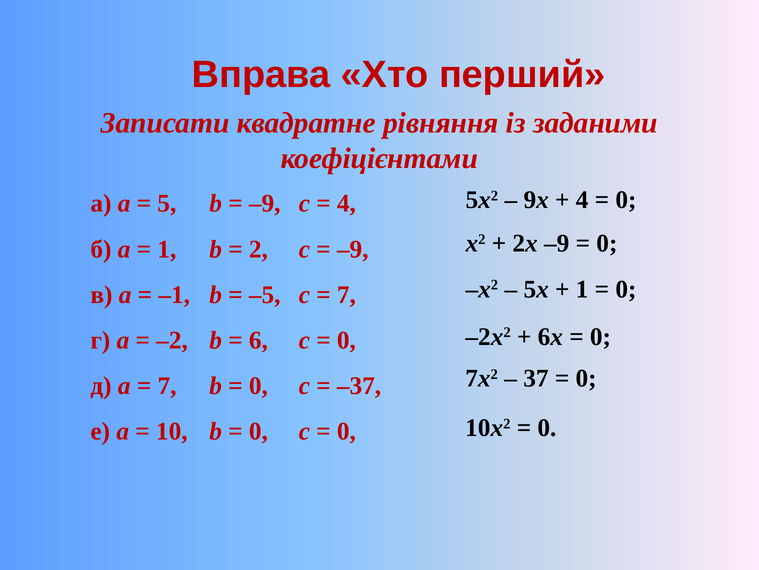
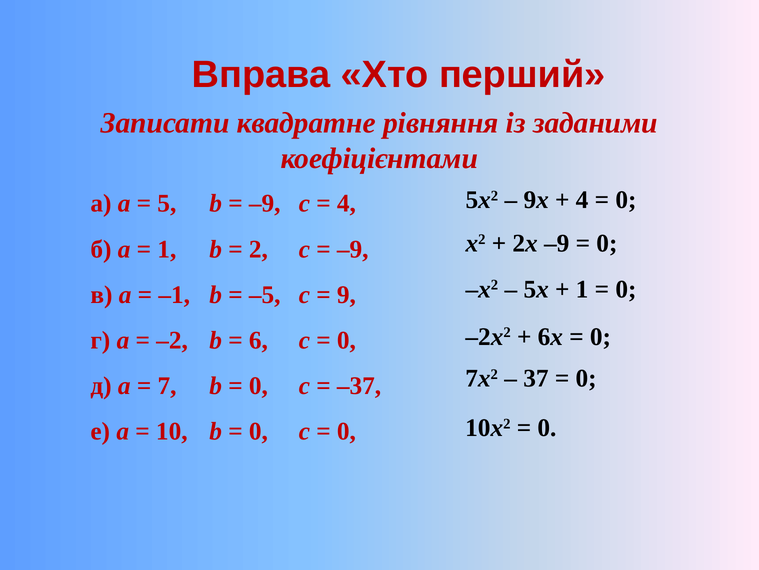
7: 7 -> 9 (346, 294)
